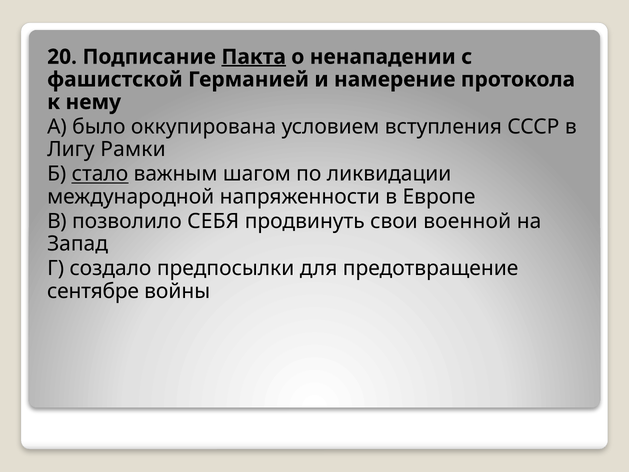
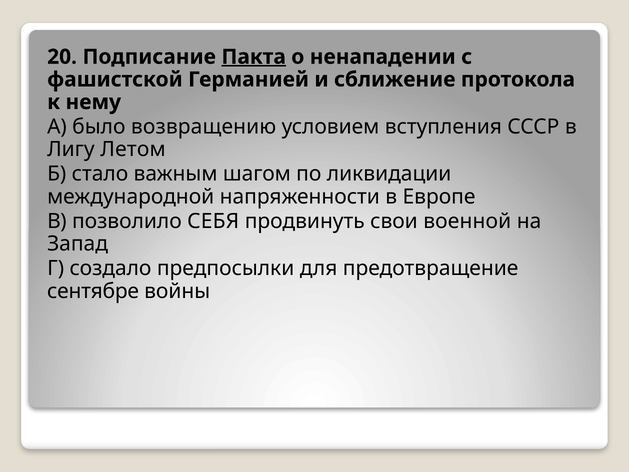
намерение: намерение -> сближение (395, 79)
оккупирована: оккупирована -> возвращению (204, 127)
Рамки: Рамки -> Летом (133, 149)
стало underline: present -> none (100, 174)
